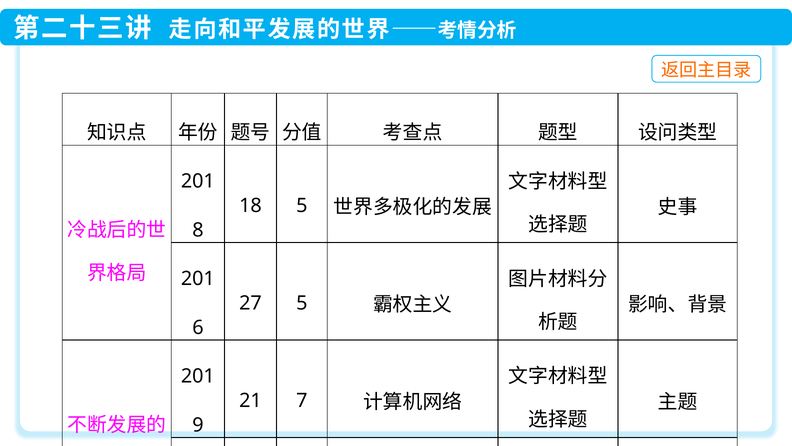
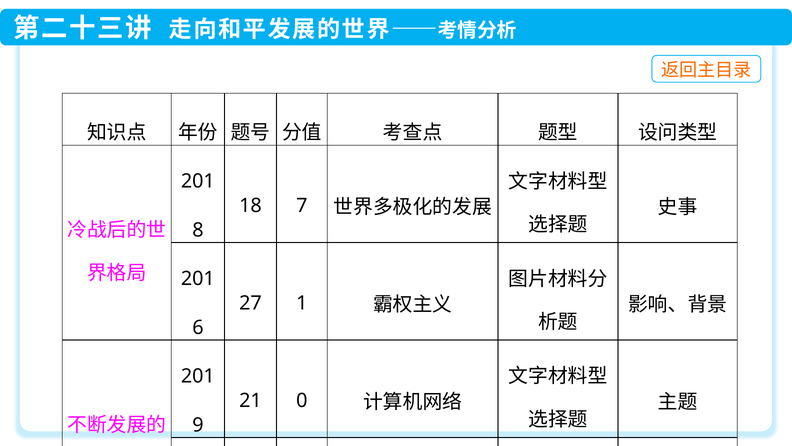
18 5: 5 -> 7 (302, 206)
27 5: 5 -> 1 (302, 303)
7: 7 -> 0 (302, 400)
